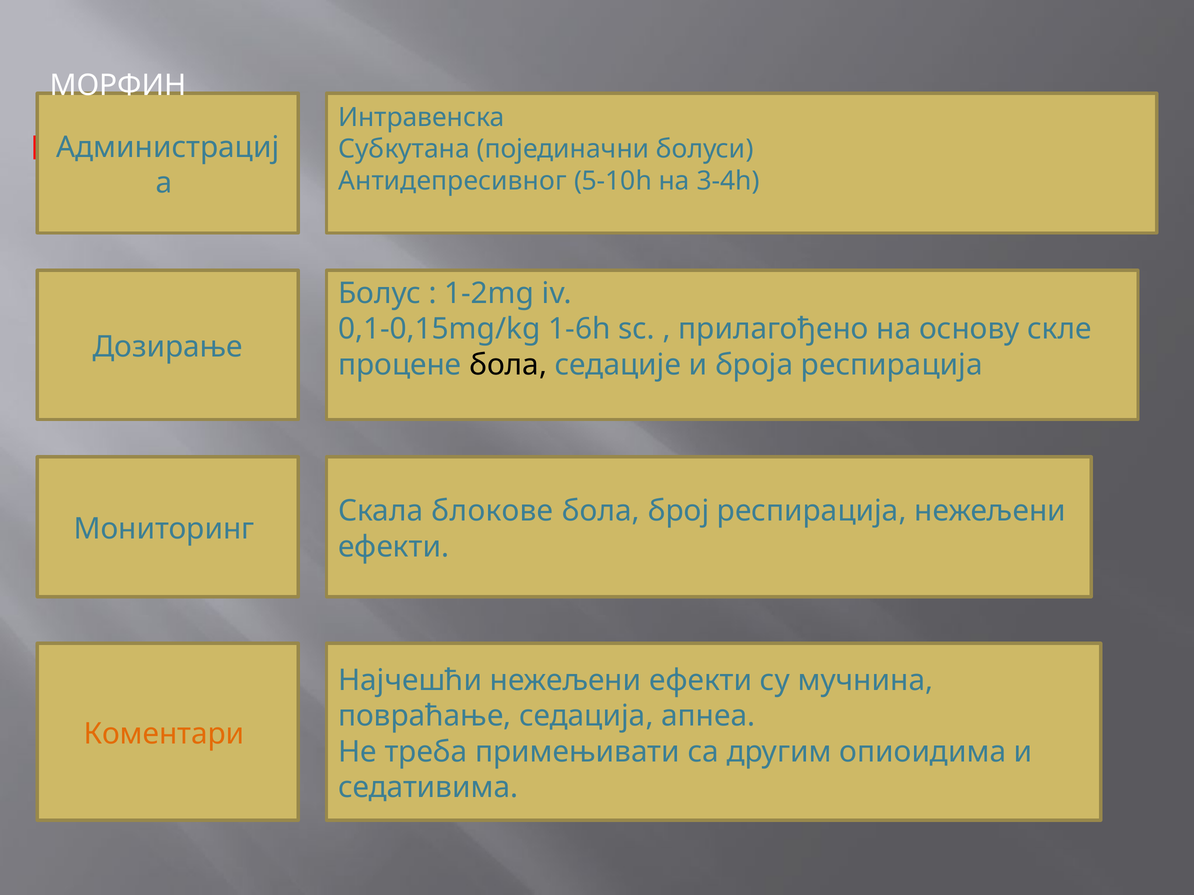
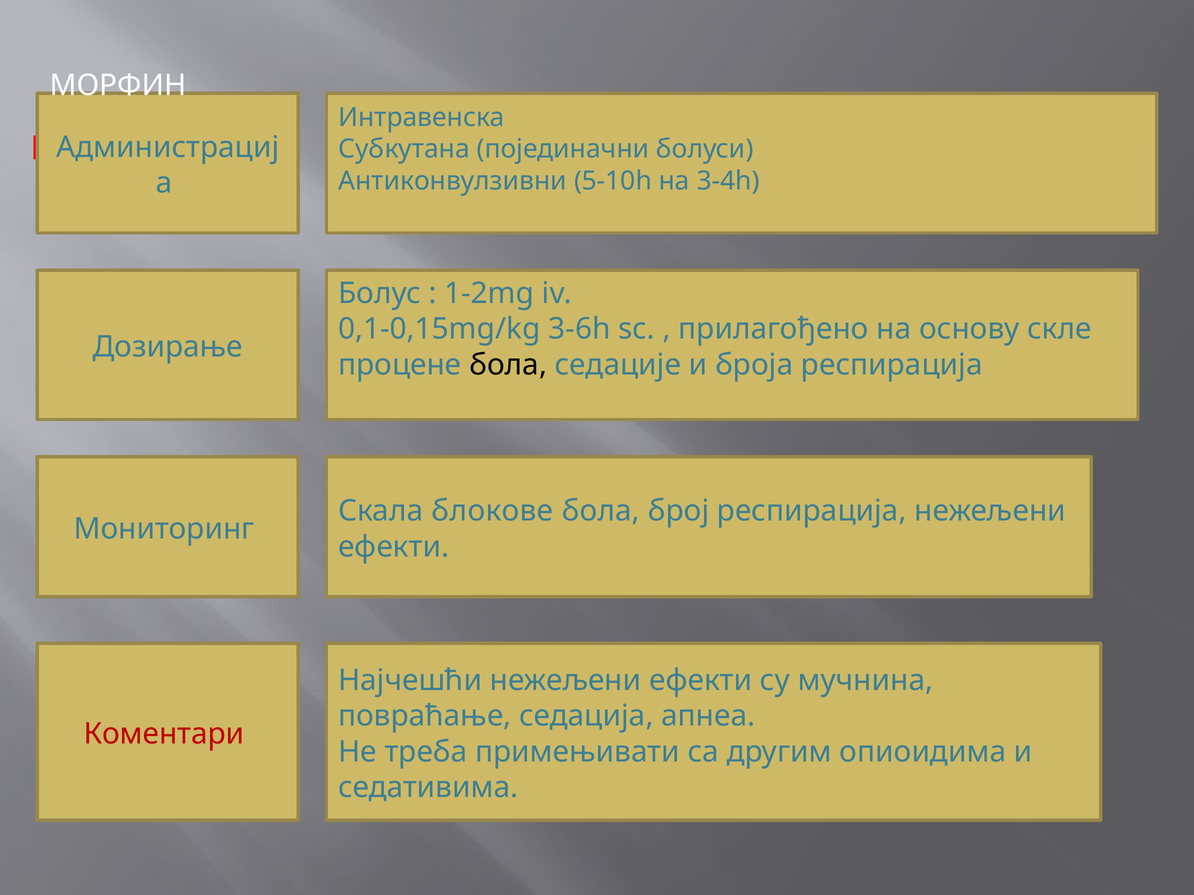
Антидепресивног: Антидепресивног -> Антиконвулзивни (453, 181)
1-6h: 1-6h -> 3-6h (579, 329)
Коментари colour: orange -> red (164, 734)
